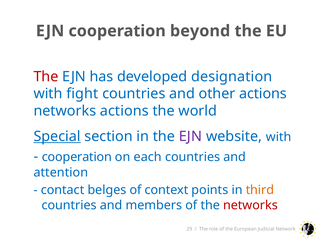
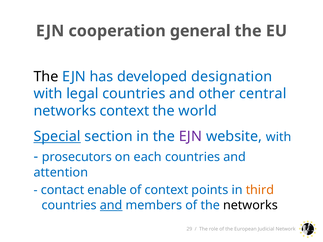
beyond: beyond -> general (200, 31)
The colour: red -> black (46, 77)
fight: fight -> legal (82, 94)
other actions: actions -> central (263, 94)
networks actions: actions -> context (124, 111)
cooperation: cooperation -> prosecutors (77, 157)
belges: belges -> enable (107, 190)
and underline: none -> present (111, 205)
networks colour: red -> black (250, 205)
